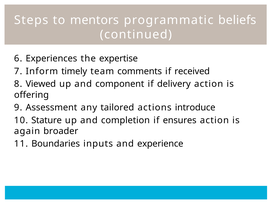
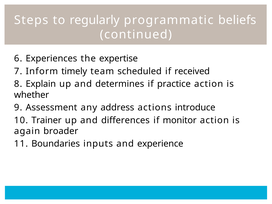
mentors: mentors -> regularly (95, 20)
comments: comments -> scheduled (140, 71)
Viewed: Viewed -> Explain (41, 84)
component: component -> determines (120, 84)
delivery: delivery -> practice (174, 84)
offering: offering -> whether (32, 95)
tailored: tailored -> address (117, 108)
Stature: Stature -> Trainer (47, 120)
completion: completion -> differences (125, 120)
ensures: ensures -> monitor (180, 120)
